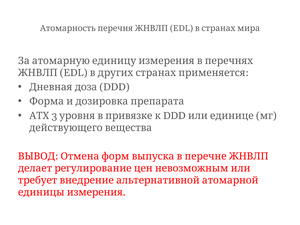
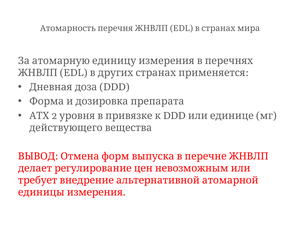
3: 3 -> 2 (54, 116)
